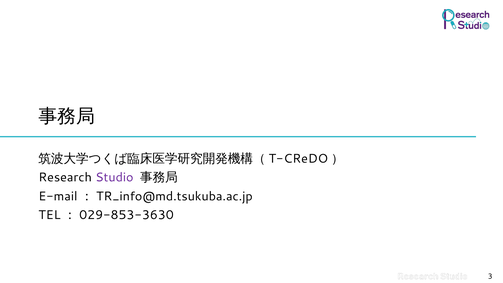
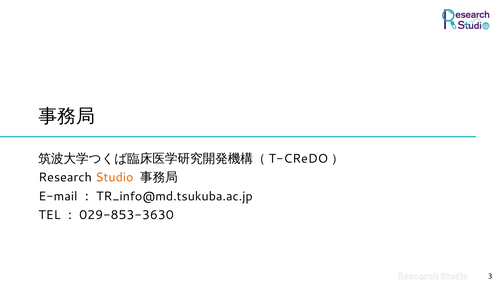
Studio colour: purple -> orange (114, 177)
